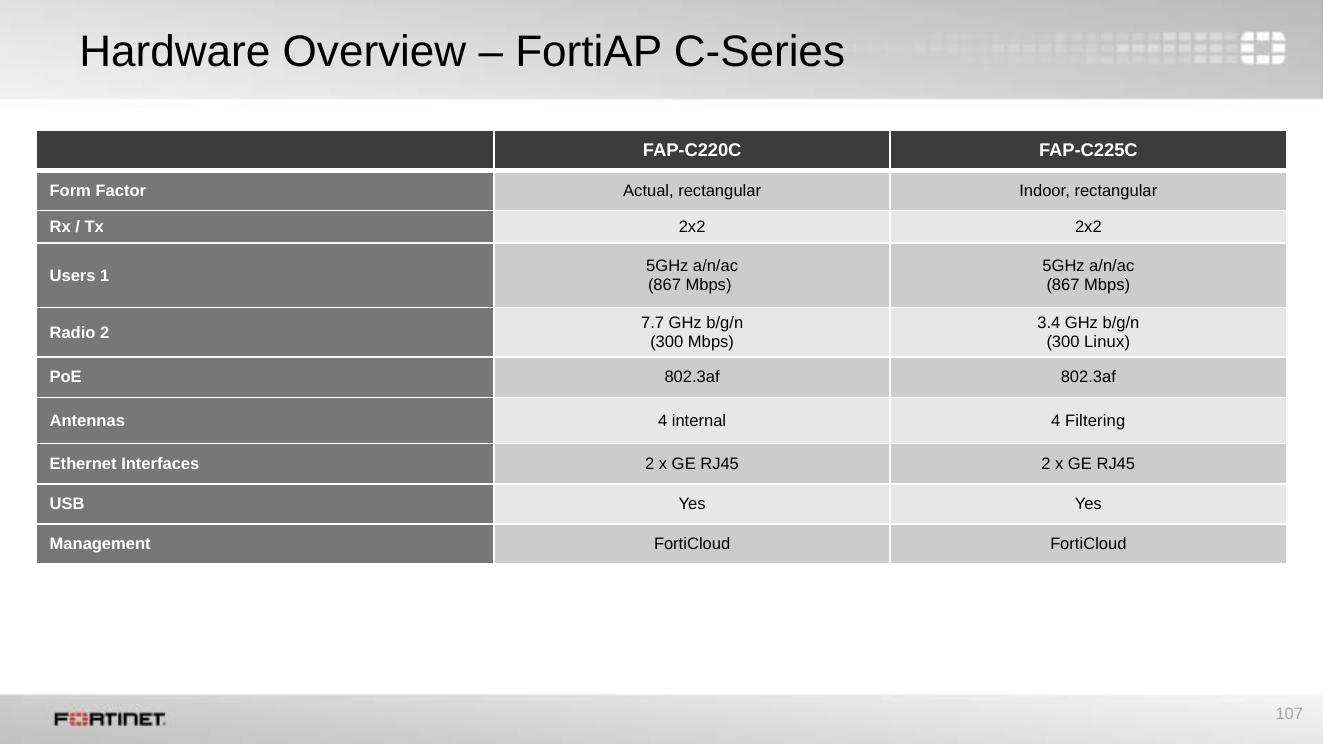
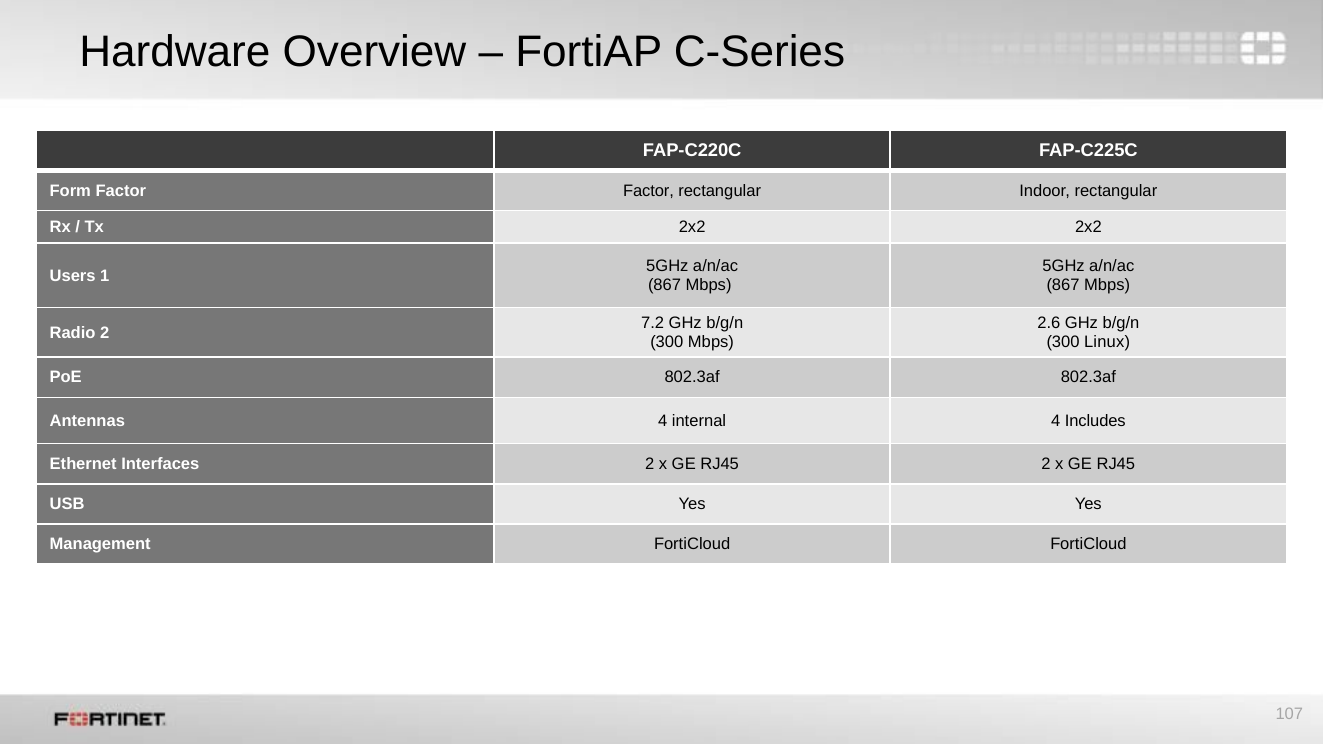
Factor Actual: Actual -> Factor (649, 191)
7.7: 7.7 -> 7.2 (653, 323)
3.4: 3.4 -> 2.6 (1049, 323)
Filtering: Filtering -> Includes (1095, 421)
